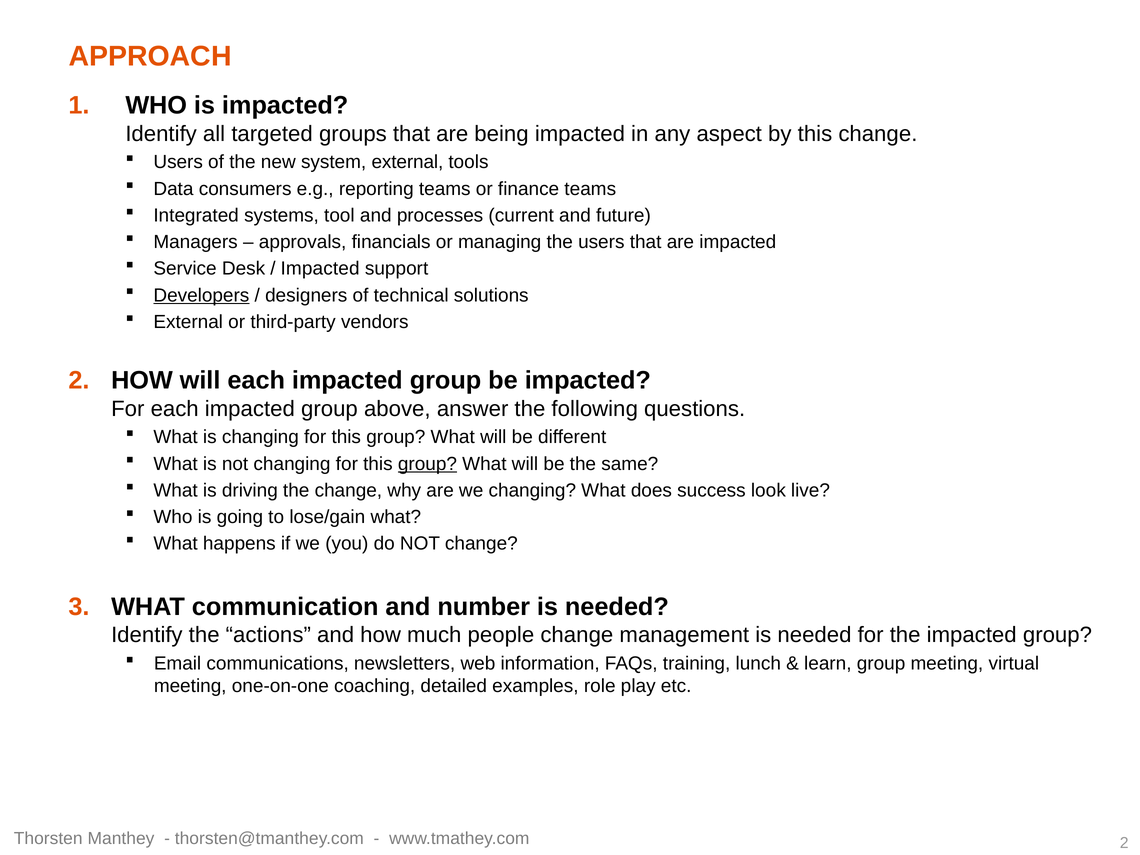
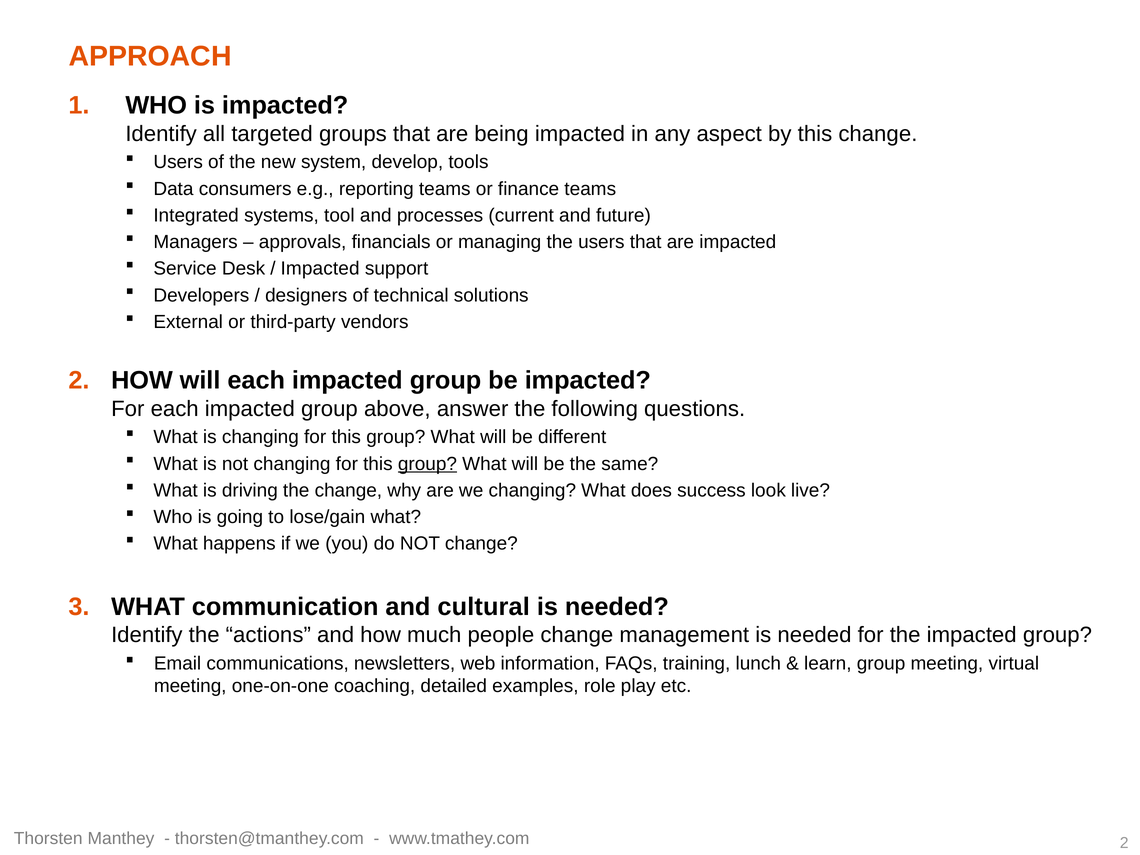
system external: external -> develop (407, 162)
Developers underline: present -> none (201, 295)
number: number -> cultural (484, 607)
